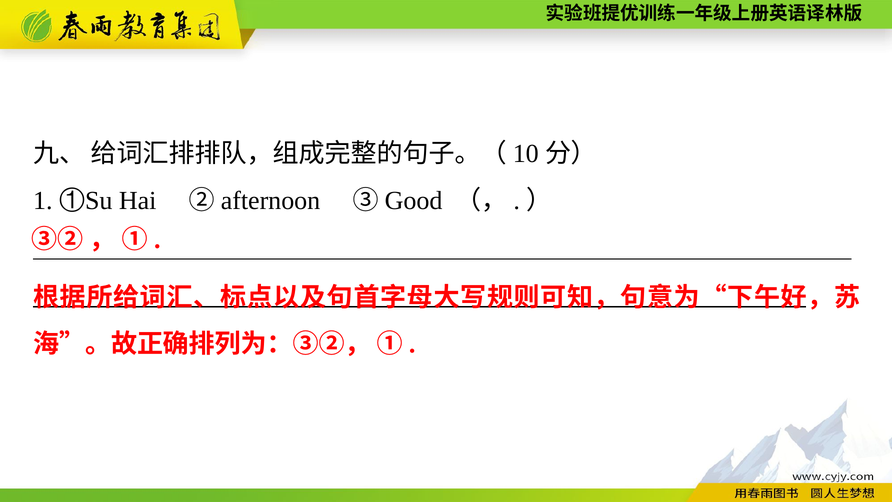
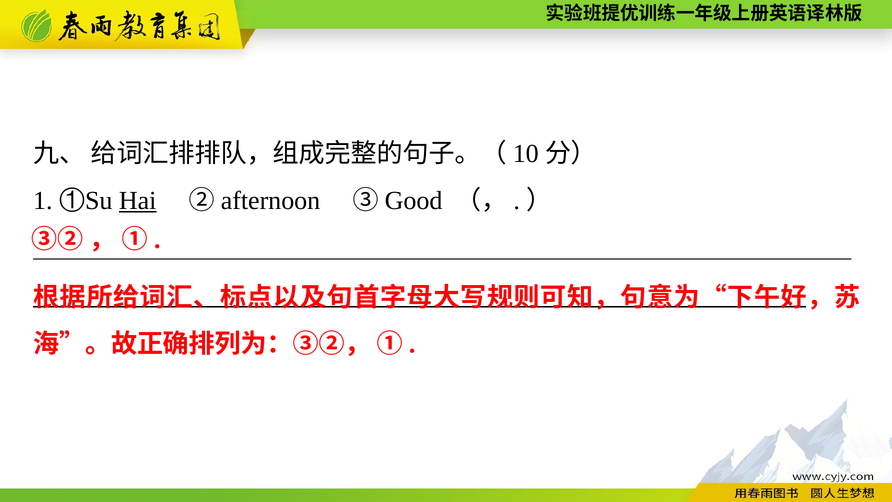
Hai underline: none -> present (138, 201)
